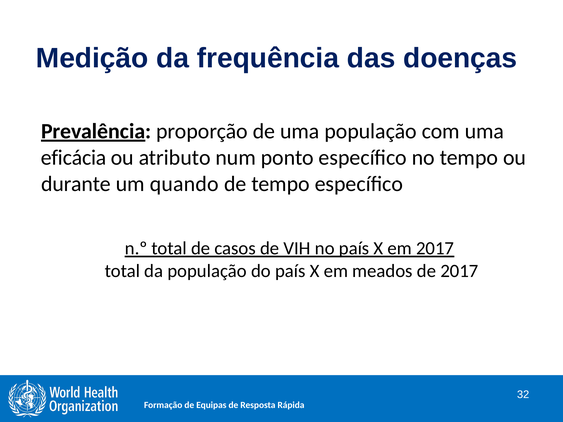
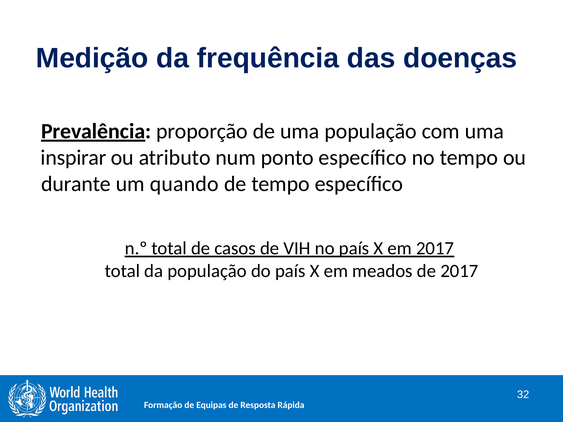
eficácia: eficácia -> inspirar (74, 158)
